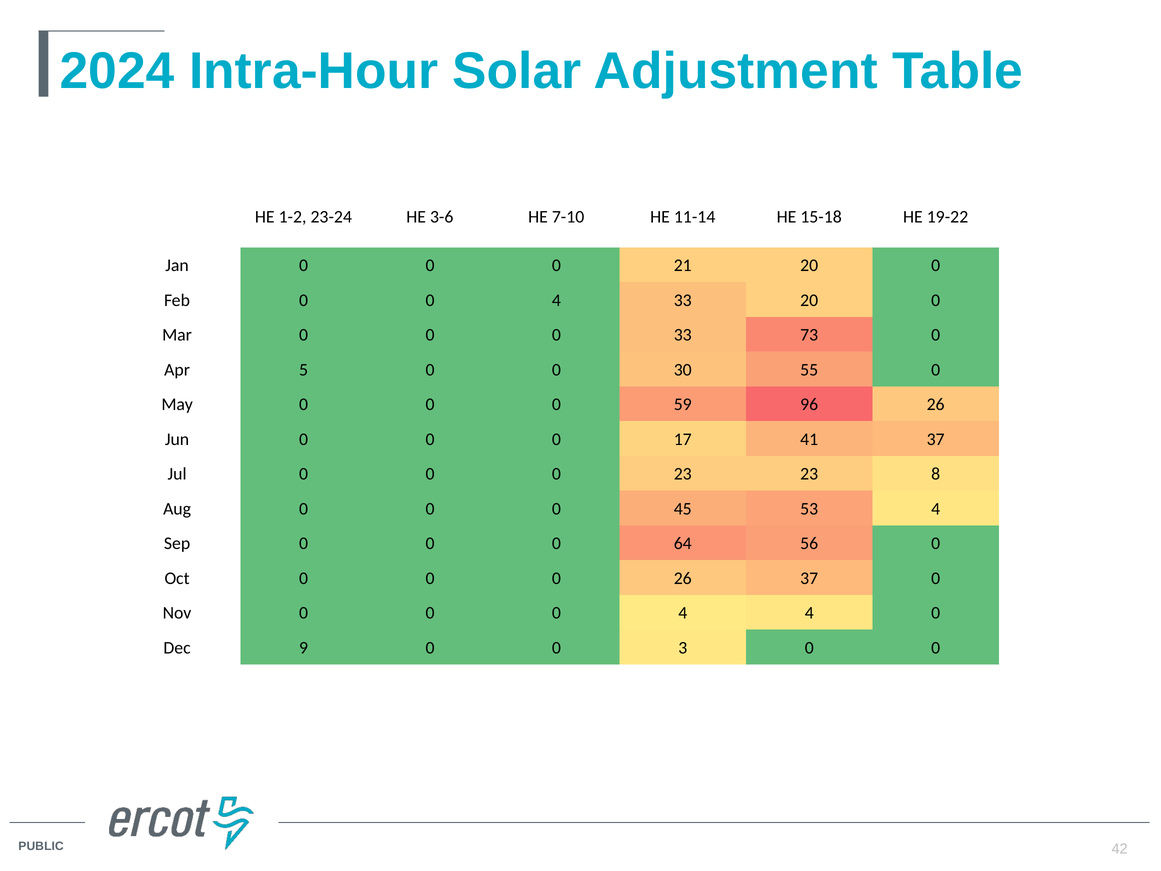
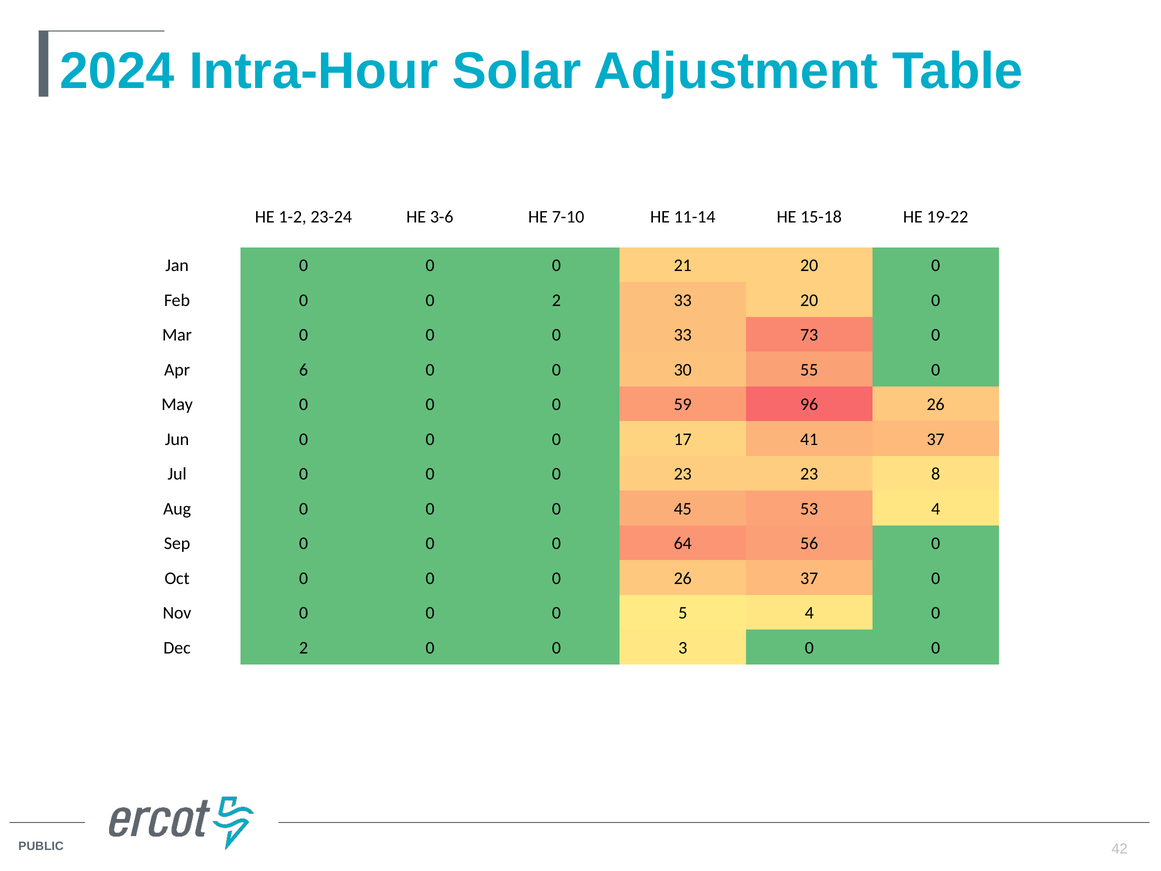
Feb 0 0 4: 4 -> 2 (556, 300)
5: 5 -> 6 (304, 370)
0 0 0 4: 4 -> 5 (683, 613)
Dec 9: 9 -> 2 (304, 648)
